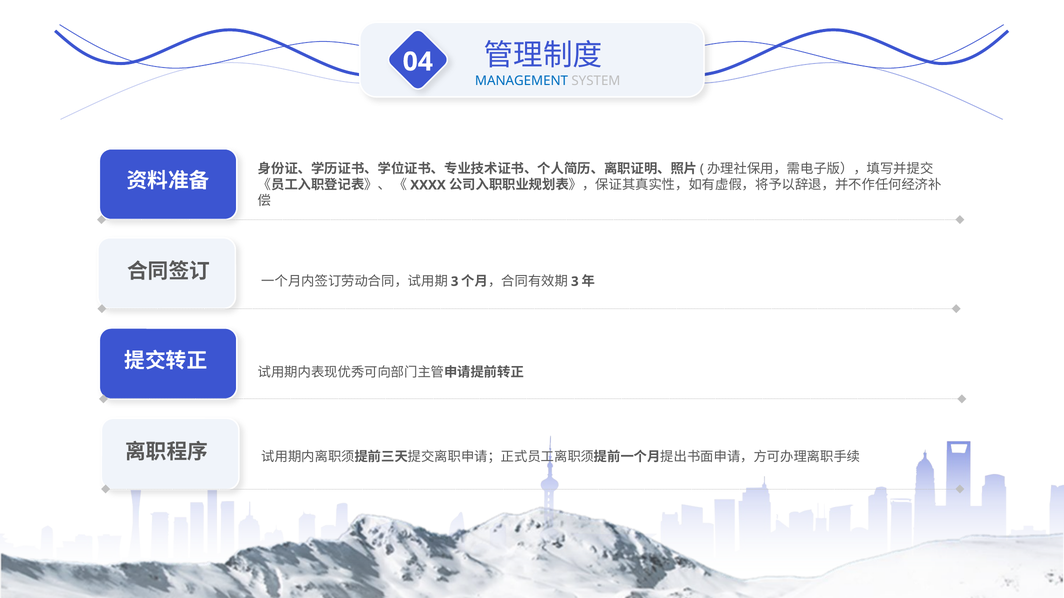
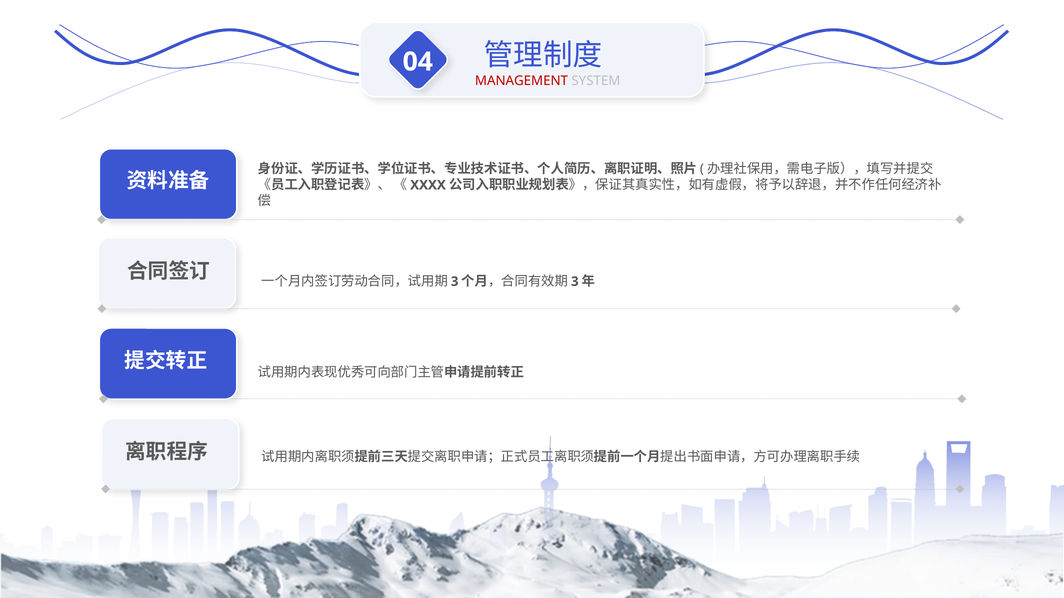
MANAGEMENT colour: blue -> red (521, 81)
